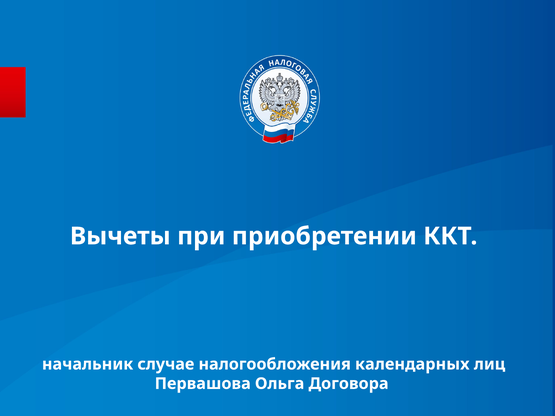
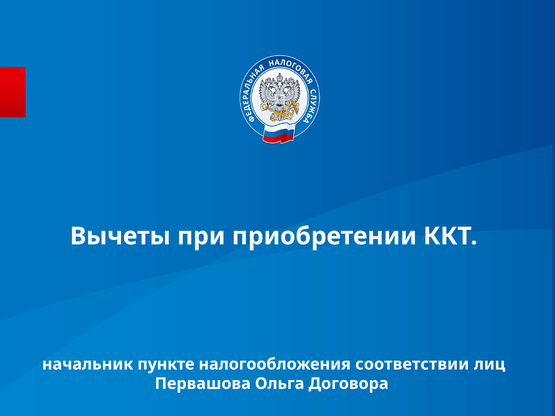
случае: случае -> пункте (166, 364)
календарных: календарных -> соответствии (412, 364)
